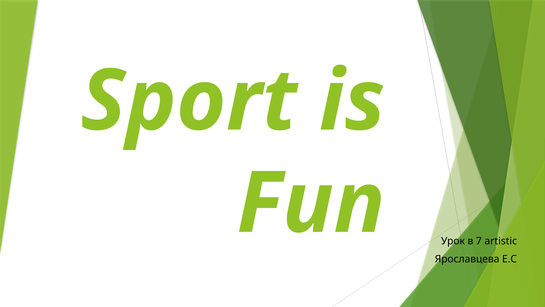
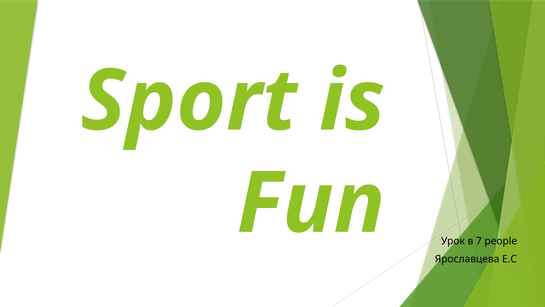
artistic: artistic -> people (501, 241)
